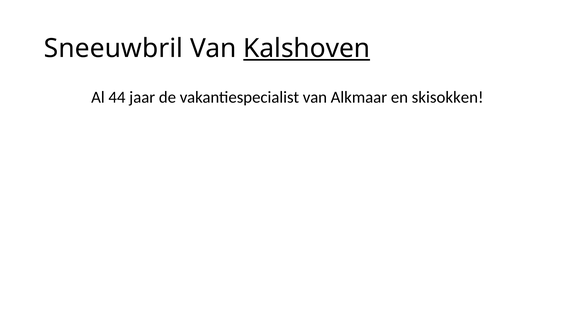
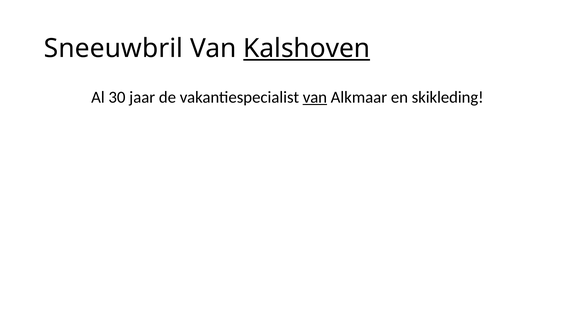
44: 44 -> 30 (117, 97)
van underline: none -> present (315, 97)
skisokken: skisokken -> skikleding (448, 97)
